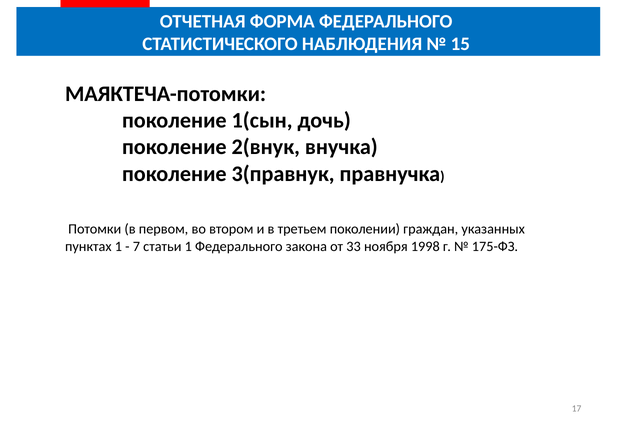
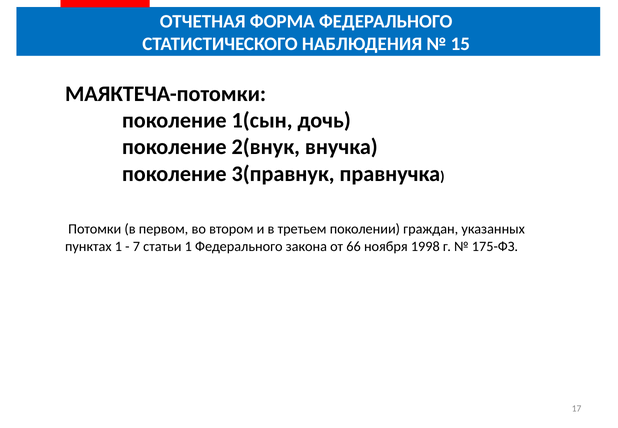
33: 33 -> 66 (354, 246)
